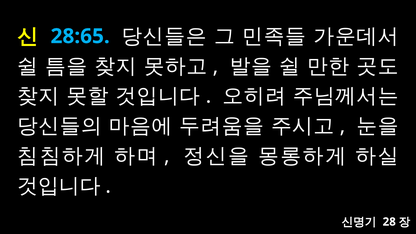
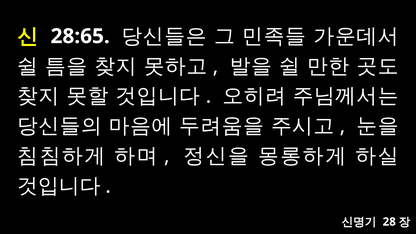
28:65 colour: light blue -> white (80, 36)
